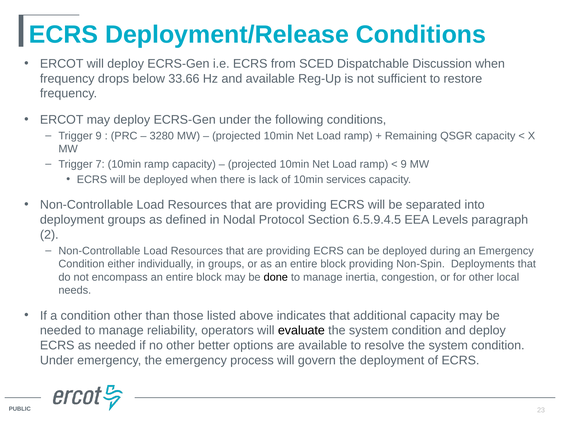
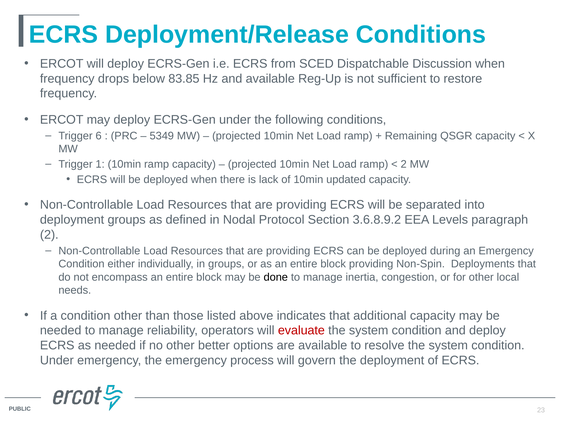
33.66: 33.66 -> 83.85 (184, 79)
Trigger 9: 9 -> 6 (99, 136)
3280: 3280 -> 5349 (162, 136)
7: 7 -> 1 (100, 164)
9: 9 -> 2 (404, 164)
services: services -> updated (346, 179)
6.5.9.4.5: 6.5.9.4.5 -> 3.6.8.9.2 (377, 220)
evaluate colour: black -> red (301, 330)
